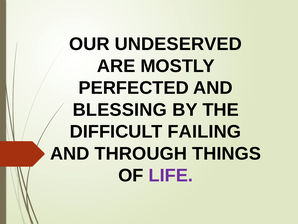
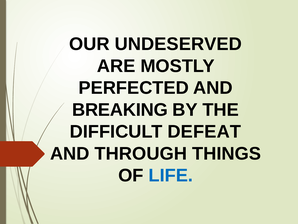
BLESSING: BLESSING -> BREAKING (120, 110)
FAILING: FAILING -> DEFEAT (204, 131)
LIFE colour: purple -> blue (171, 175)
